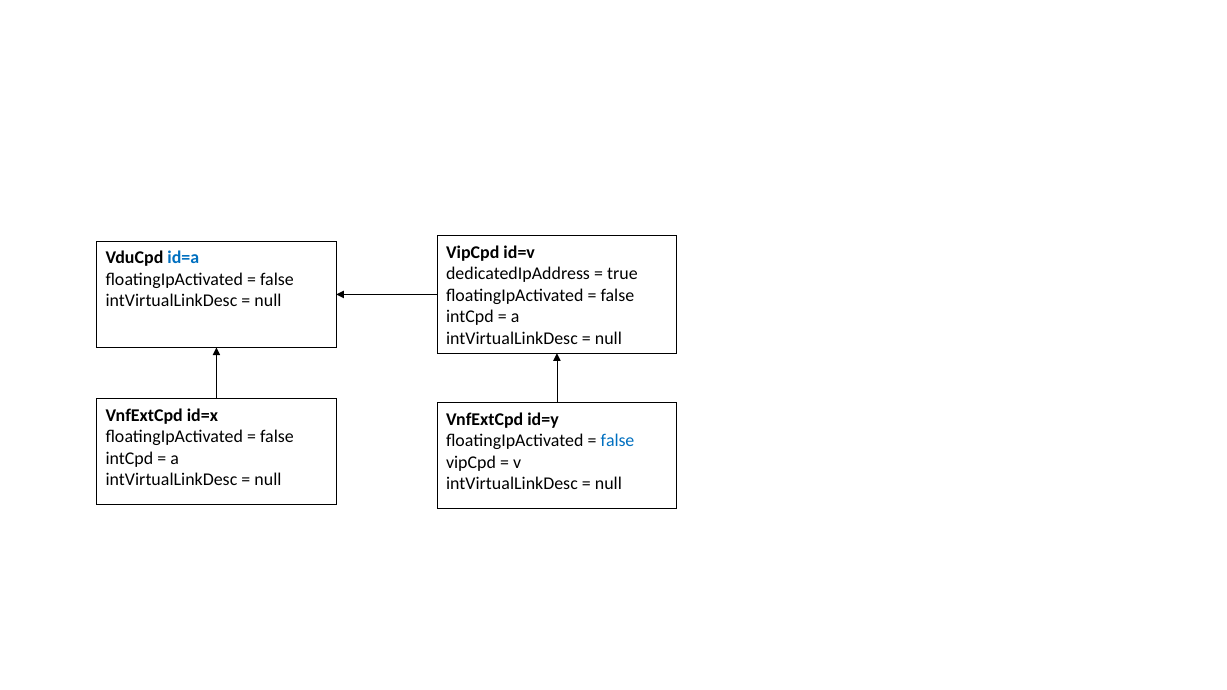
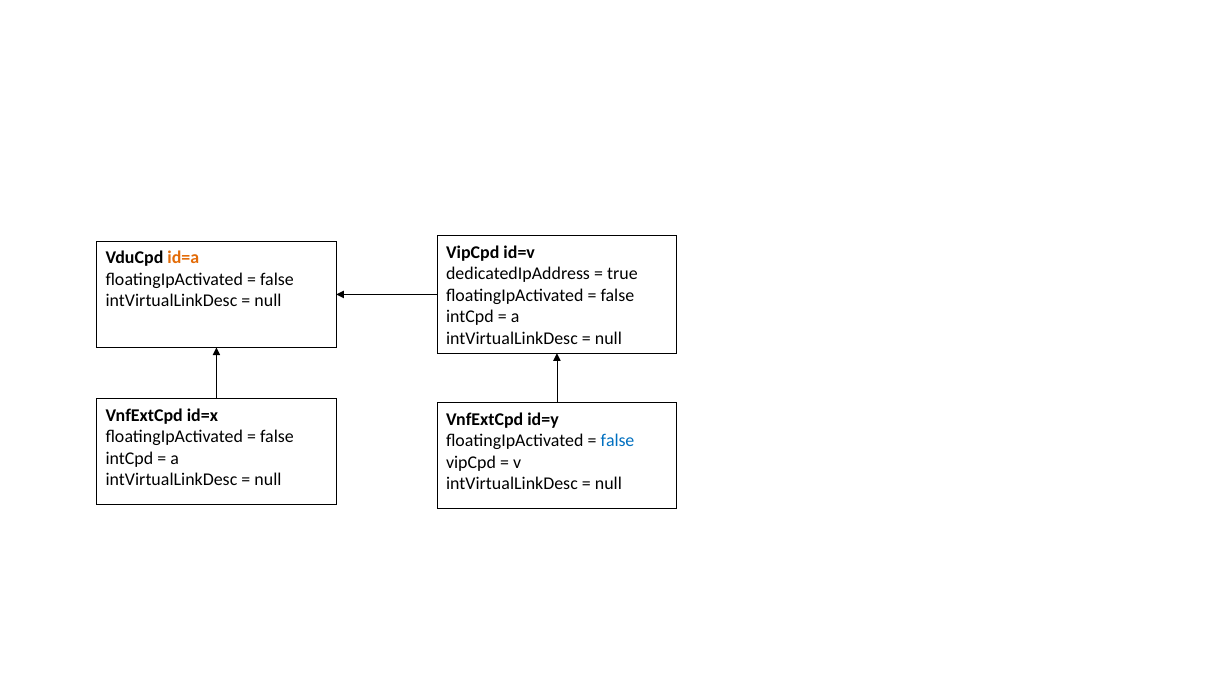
id=a colour: blue -> orange (183, 258)
